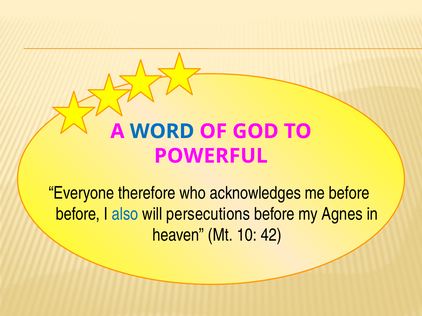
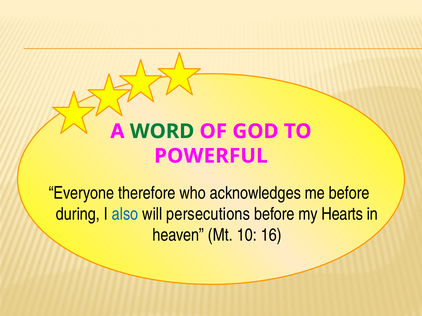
WORD colour: blue -> green (162, 132)
before: before -> during (78, 214)
Agnes: Agnes -> Hearts (342, 214)
42: 42 -> 16 (271, 235)
